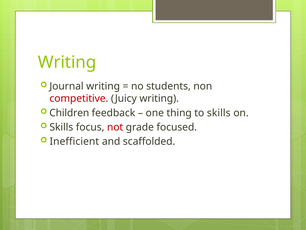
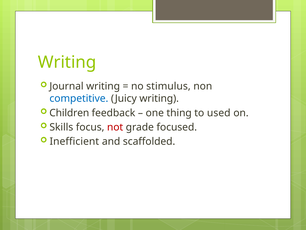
students: students -> stimulus (168, 86)
competitive colour: red -> blue (79, 98)
to skills: skills -> used (219, 113)
